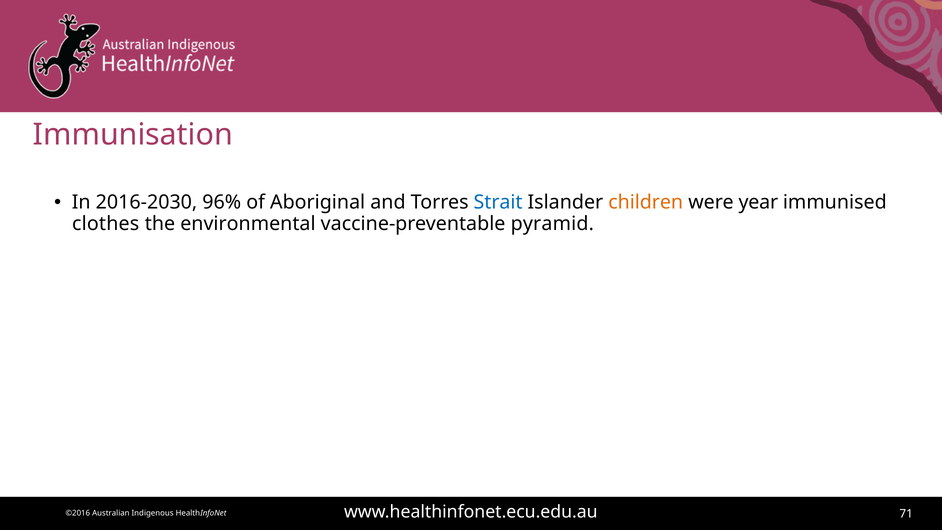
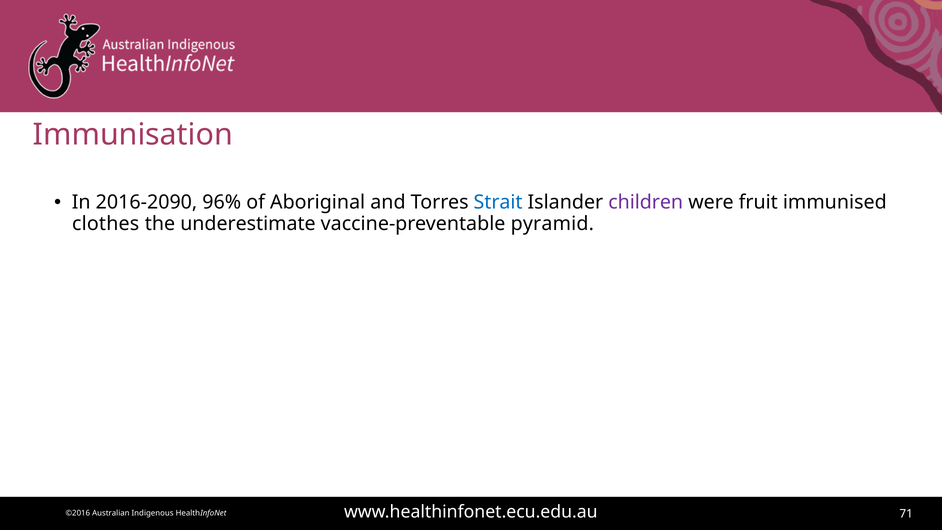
2016-2030: 2016-2030 -> 2016-2090 (146, 202)
children colour: orange -> purple (646, 202)
year: year -> fruit (758, 202)
environmental: environmental -> underestimate (248, 224)
